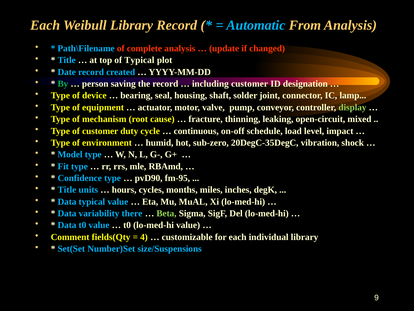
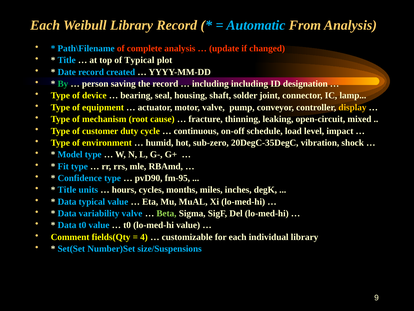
including customer: customer -> including (250, 84)
display colour: light green -> yellow (352, 107)
variability there: there -> valve (132, 213)
